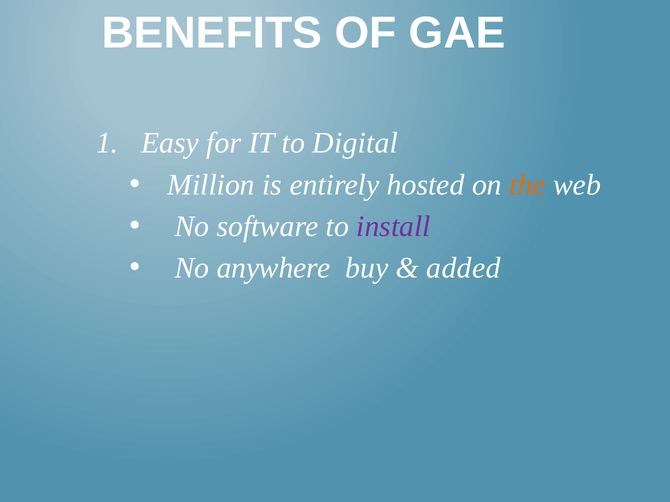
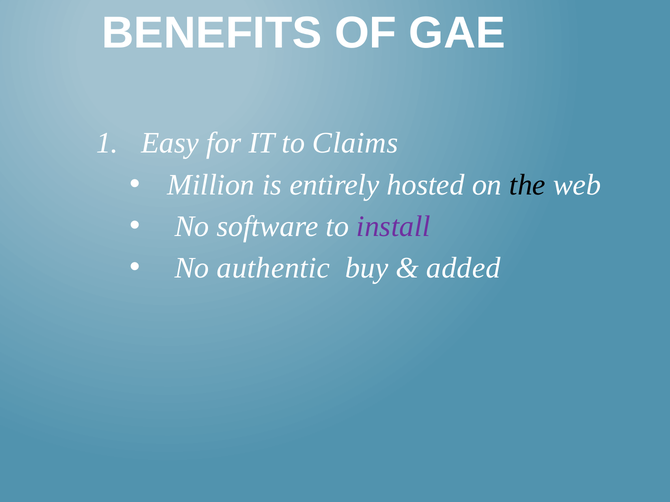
Digital: Digital -> Claims (355, 143)
the colour: orange -> black (527, 185)
anywhere: anywhere -> authentic (273, 268)
